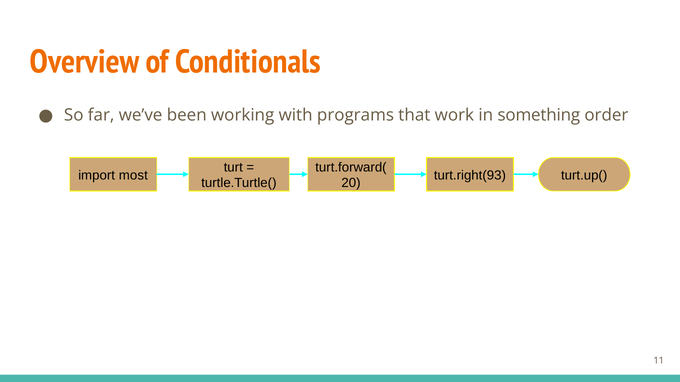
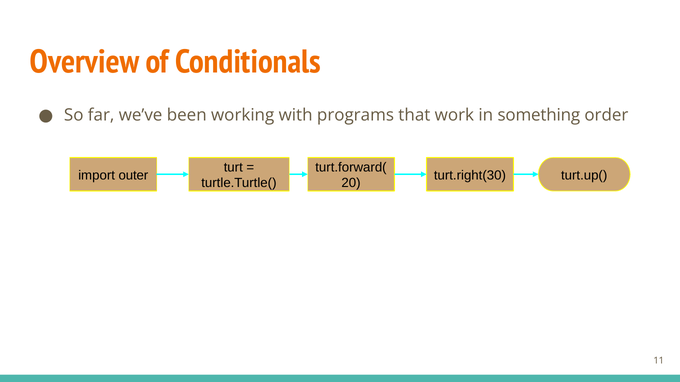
most: most -> outer (133, 175)
turt.right(93: turt.right(93 -> turt.right(30 (470, 175)
